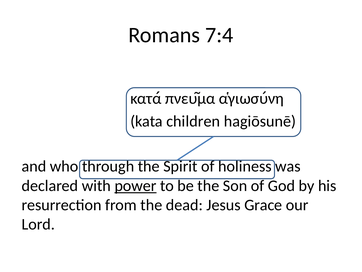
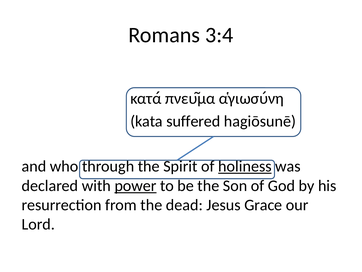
7:4: 7:4 -> 3:4 (219, 35)
children: children -> suffered (193, 121)
holiness underline: none -> present (245, 166)
